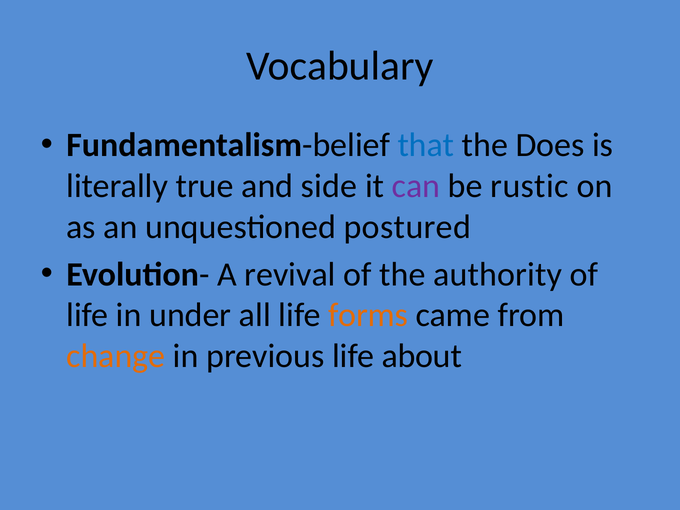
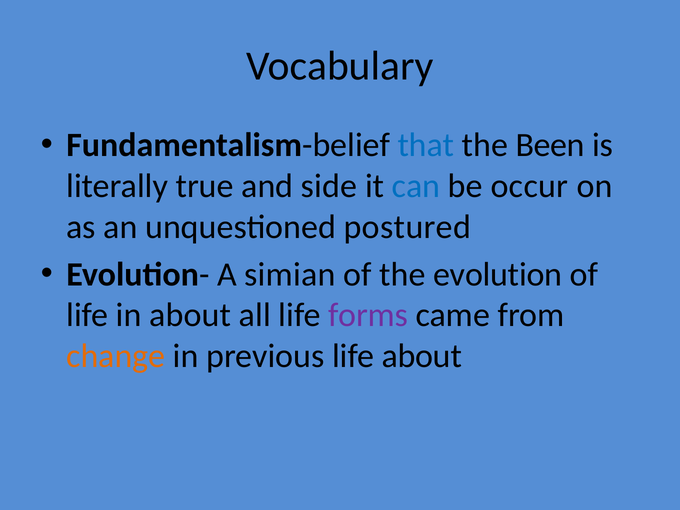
Does: Does -> Been (550, 145)
can colour: purple -> blue (416, 186)
rustic: rustic -> occur (529, 186)
revival: revival -> simian (290, 274)
authority: authority -> evolution (498, 274)
in under: under -> about (190, 315)
forms colour: orange -> purple (368, 315)
